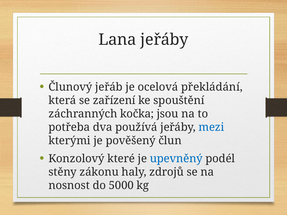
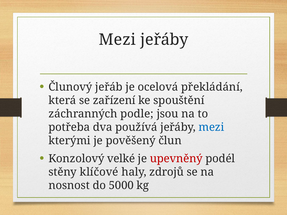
Lana: Lana -> Mezi (117, 40)
kočka: kočka -> podle (137, 114)
které: které -> velké (121, 159)
upevněný colour: blue -> red (176, 159)
zákonu: zákonu -> klíčové (99, 172)
